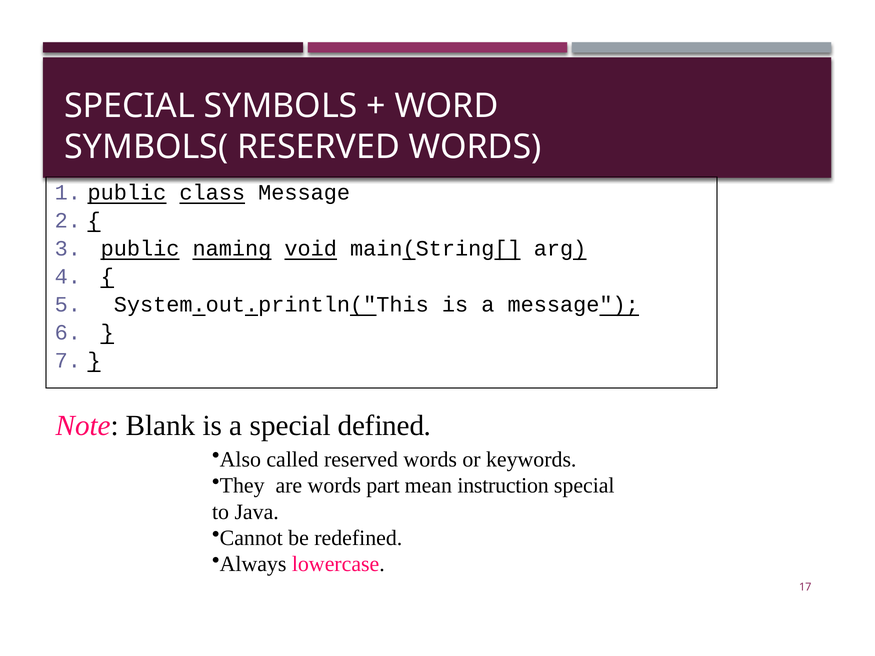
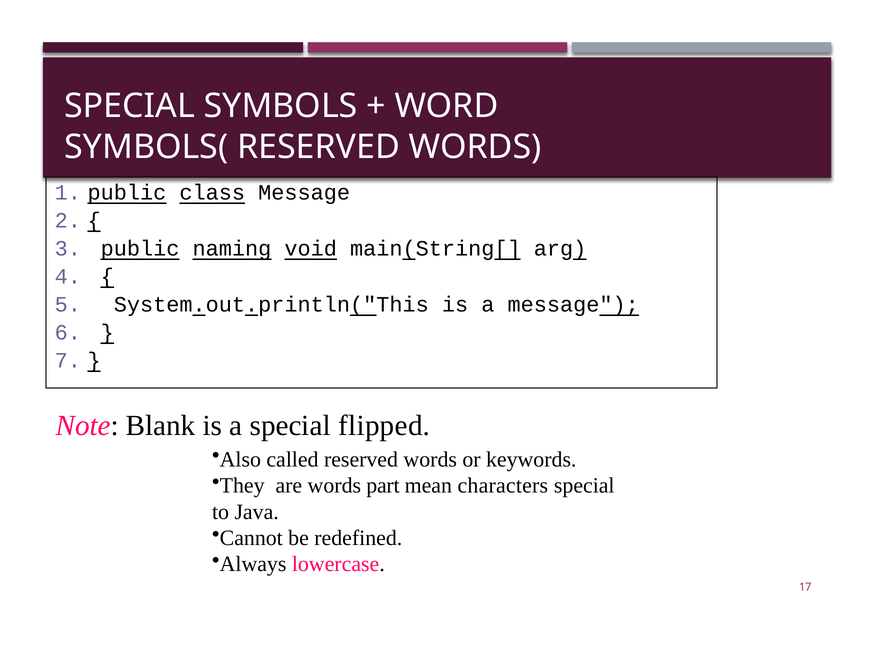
defined: defined -> flipped (384, 426)
instruction: instruction -> characters (503, 486)
